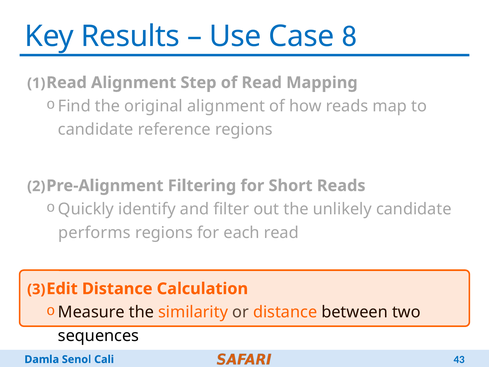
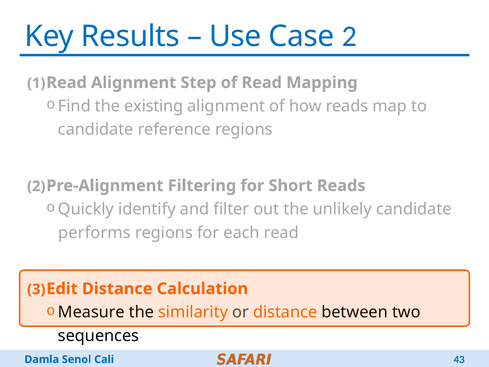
8: 8 -> 2 (349, 36)
original: original -> existing (154, 106)
